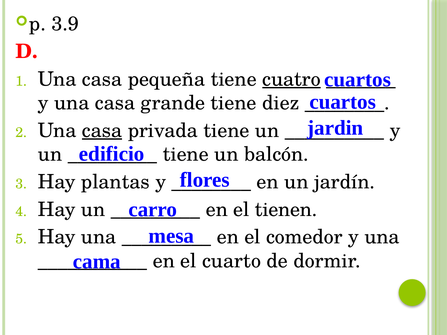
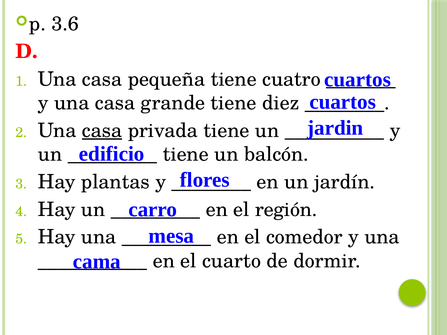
3.9: 3.9 -> 3.6 (65, 24)
cuatro underline: present -> none (291, 79)
tienen: tienen -> región (286, 210)
